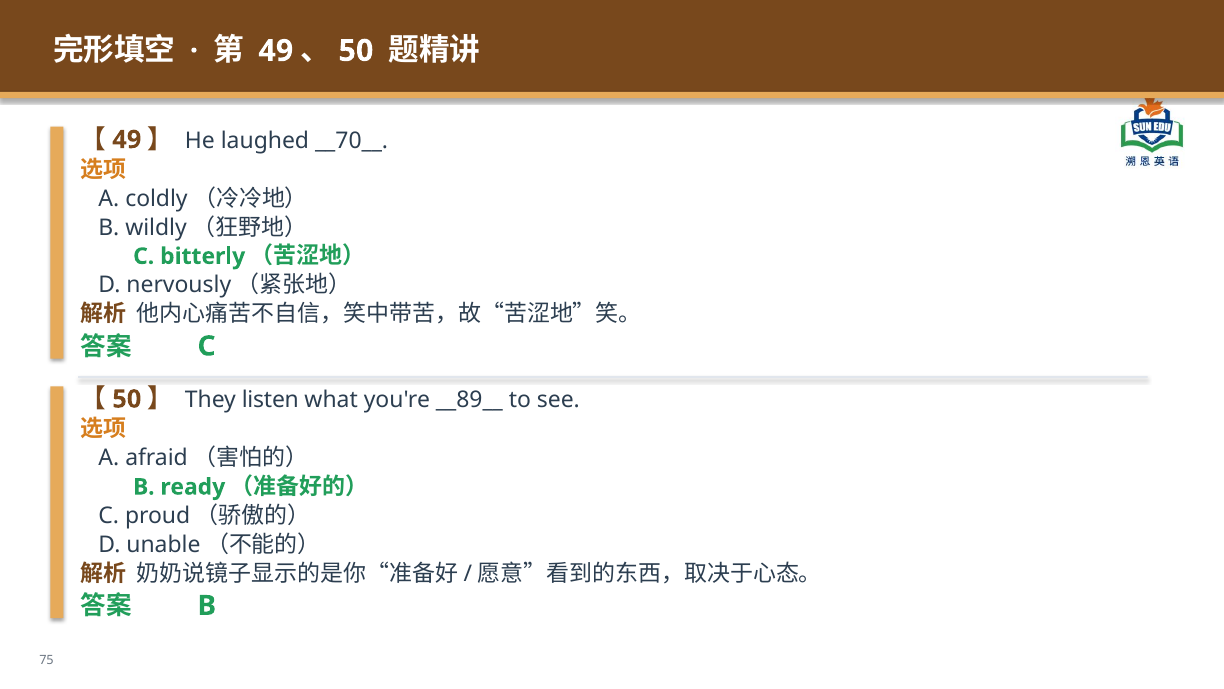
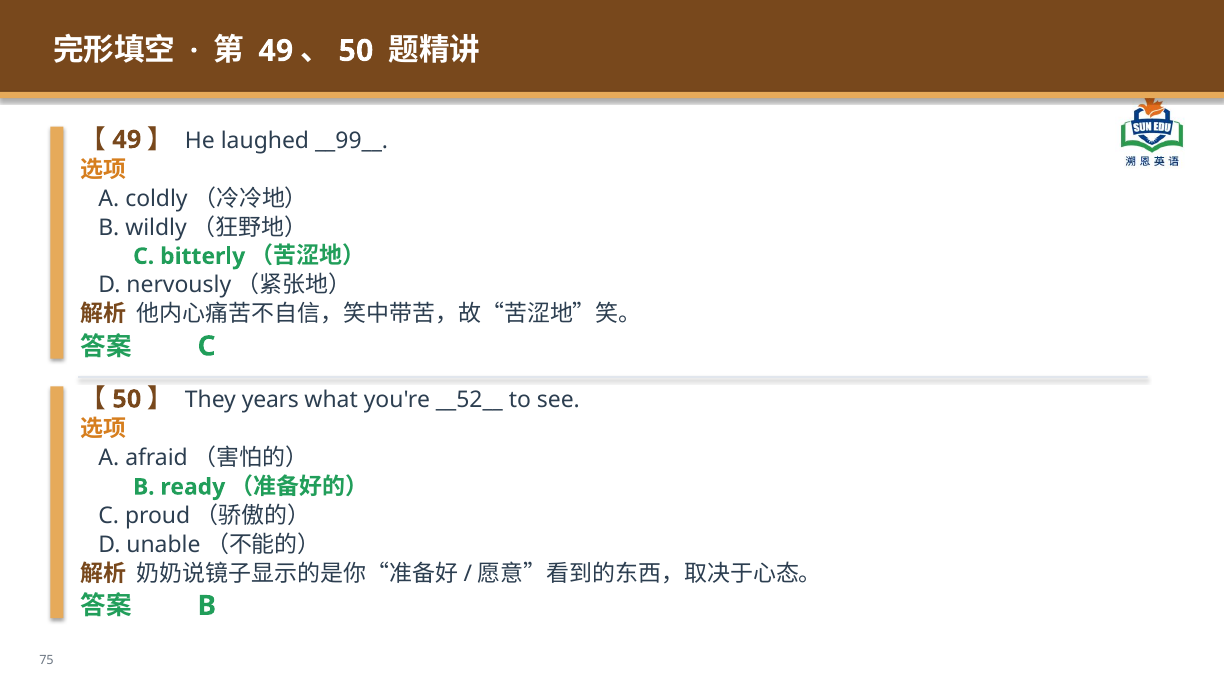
__70__: __70__ -> __99__ (352, 140)
listen: listen -> years (270, 400)
__89__: __89__ -> __52__ (469, 400)
